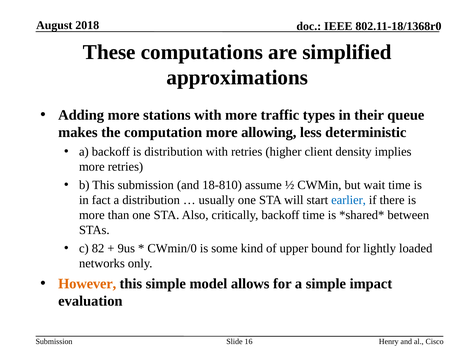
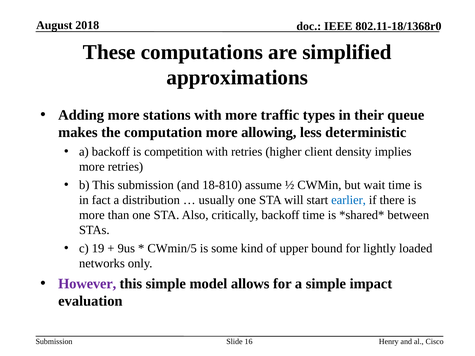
is distribution: distribution -> competition (174, 152)
82: 82 -> 19 (98, 249)
CWmin/0: CWmin/0 -> CWmin/5 (172, 249)
However colour: orange -> purple (87, 284)
